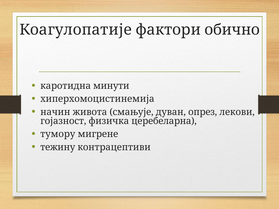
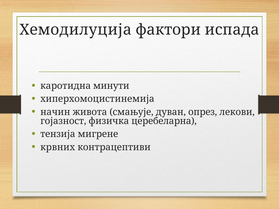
Коагулопатије: Коагулопатије -> Хемодилуција (76, 30)
обично: обично -> испада (232, 30)
тумору: тумору -> тензија (58, 134)
тежину: тежину -> крвних (58, 147)
